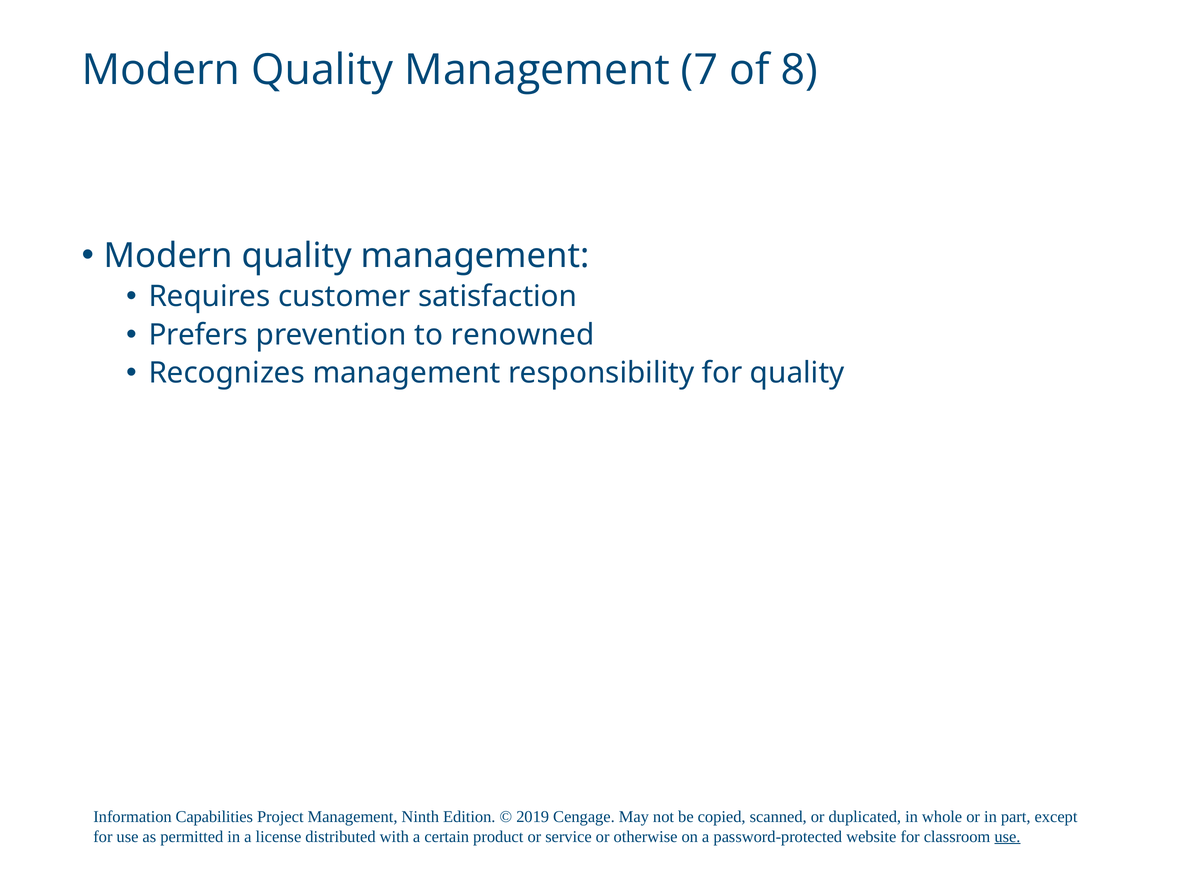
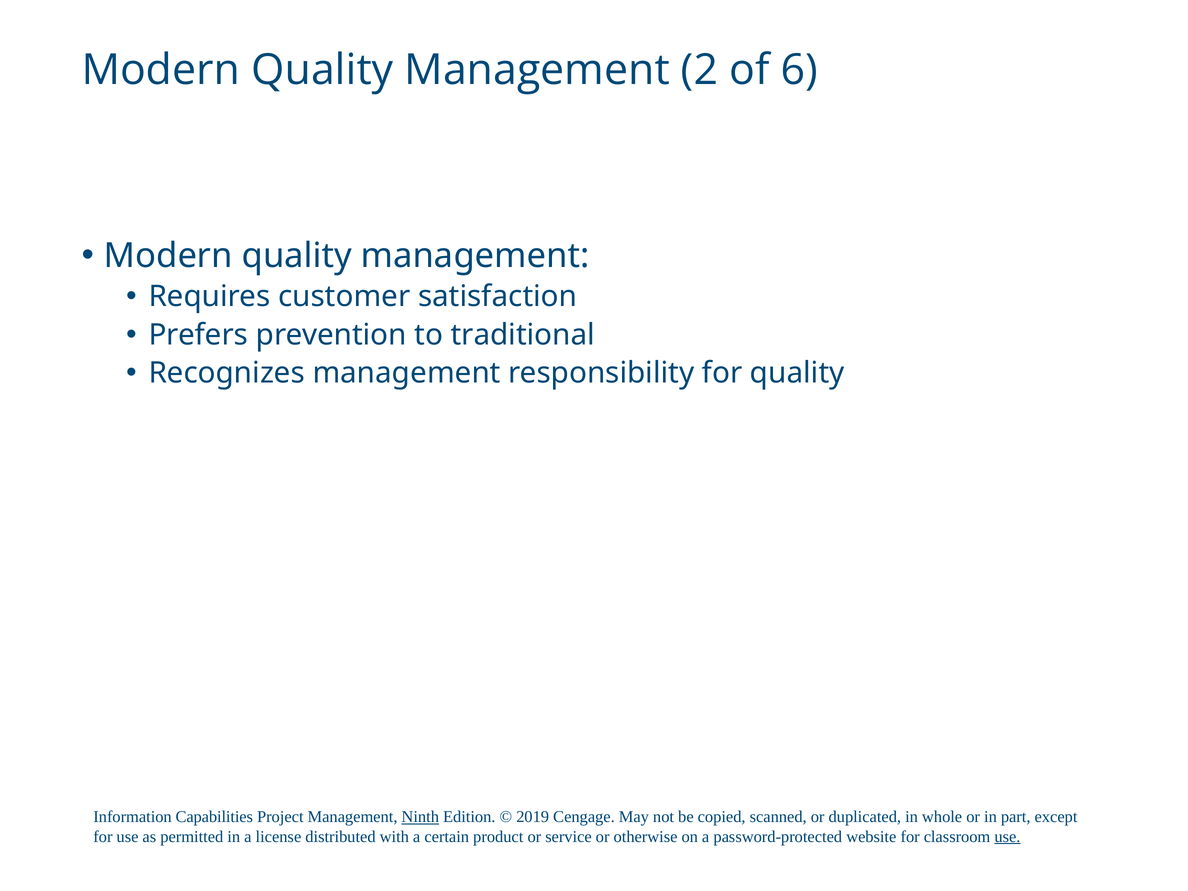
7: 7 -> 2 (700, 70)
8: 8 -> 6 (799, 70)
renowned: renowned -> traditional (523, 335)
Ninth underline: none -> present (420, 817)
